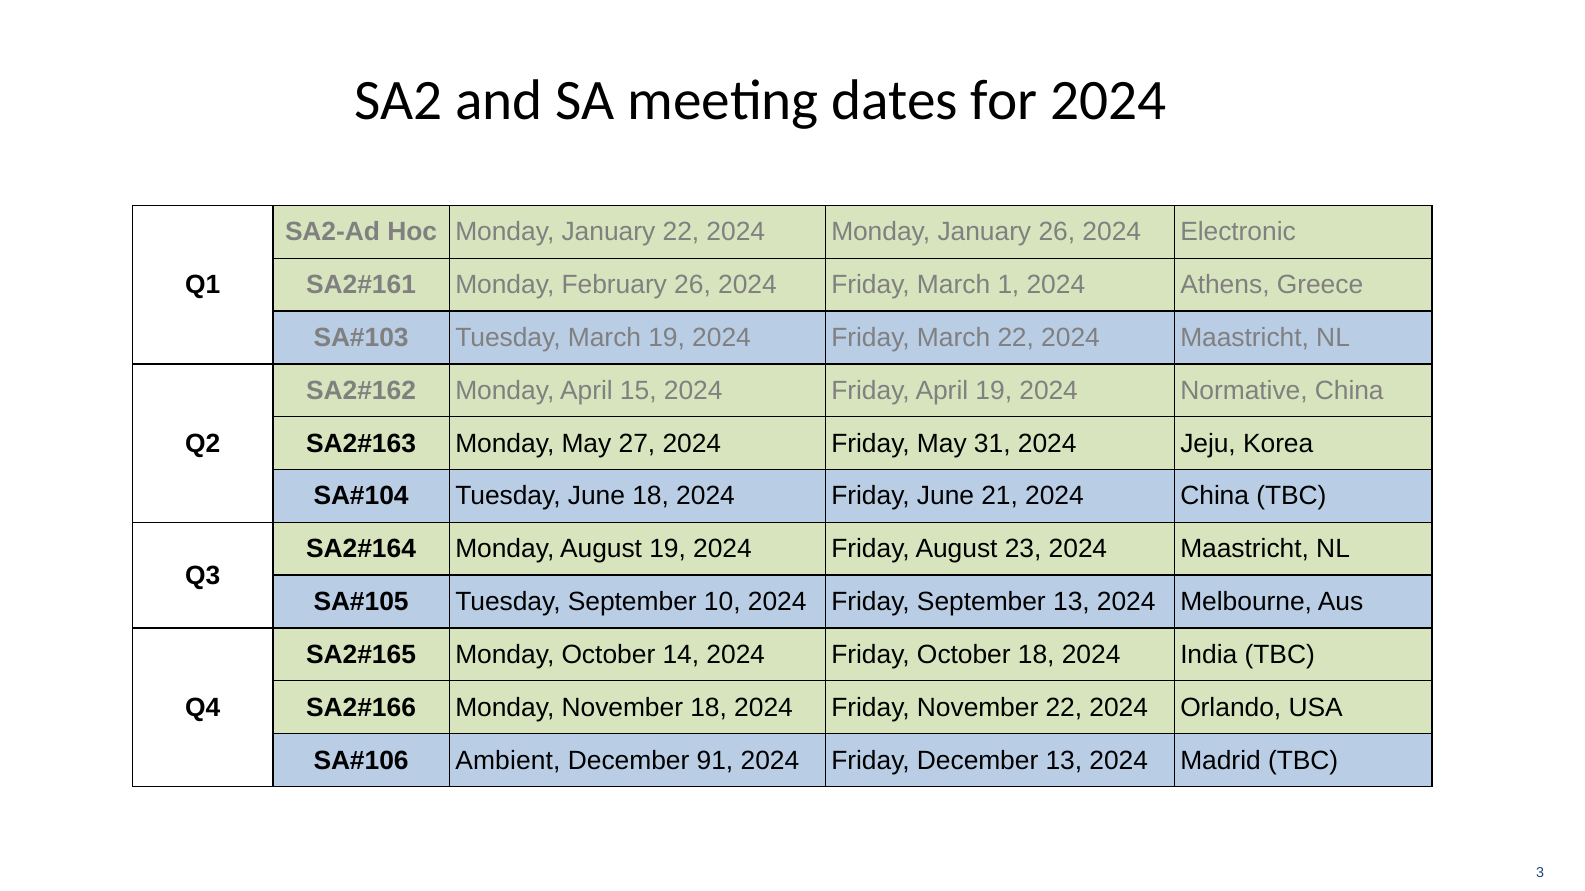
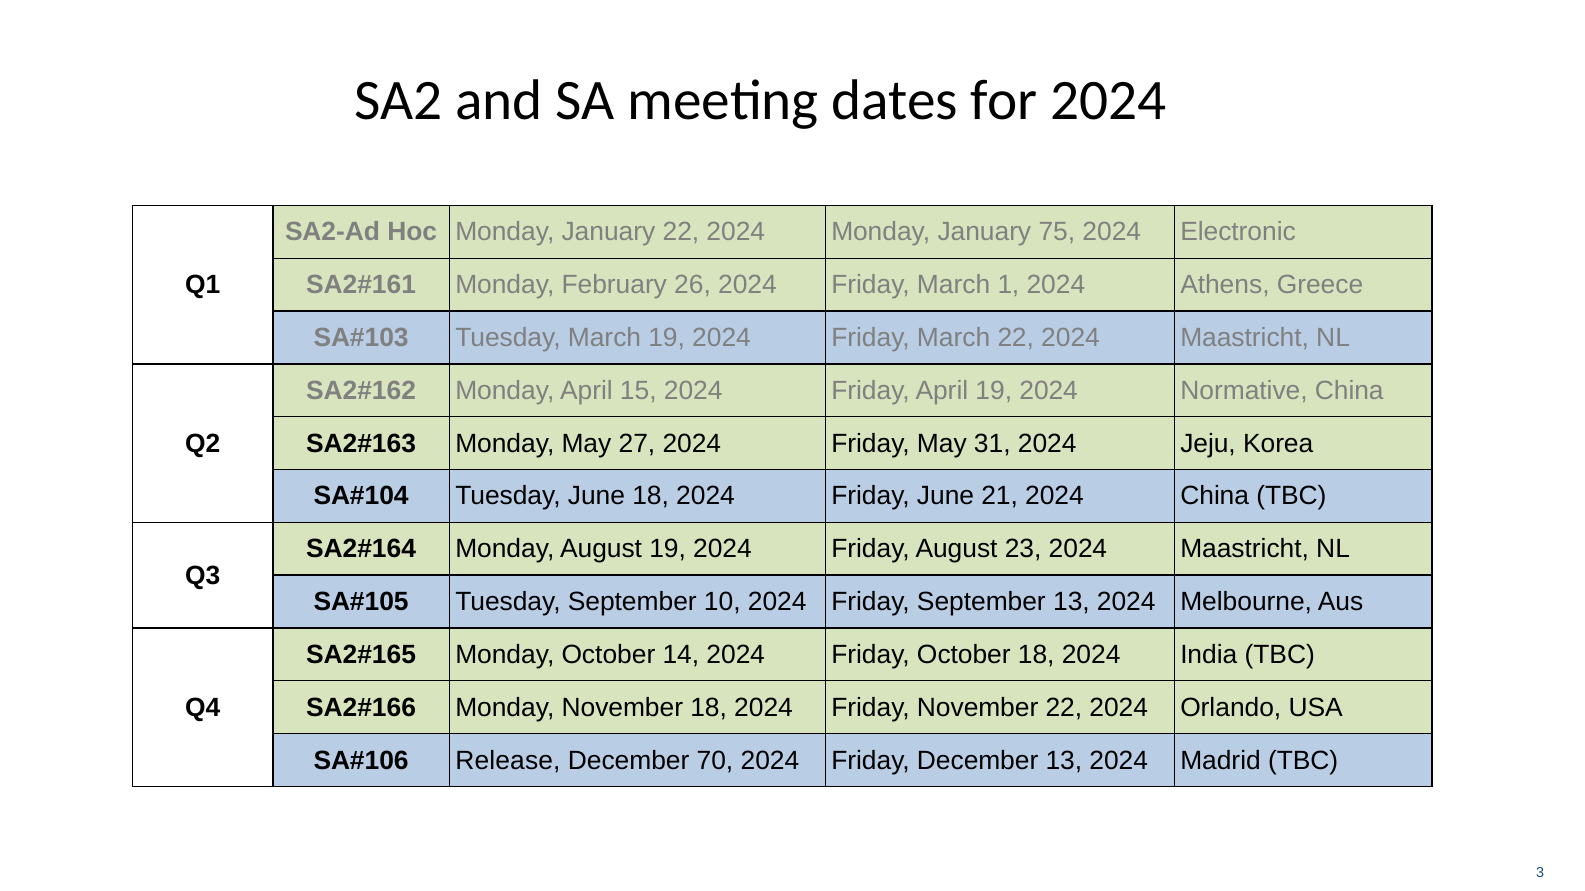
January 26: 26 -> 75 (1057, 232)
Ambient: Ambient -> Release (508, 761)
91: 91 -> 70 (715, 761)
